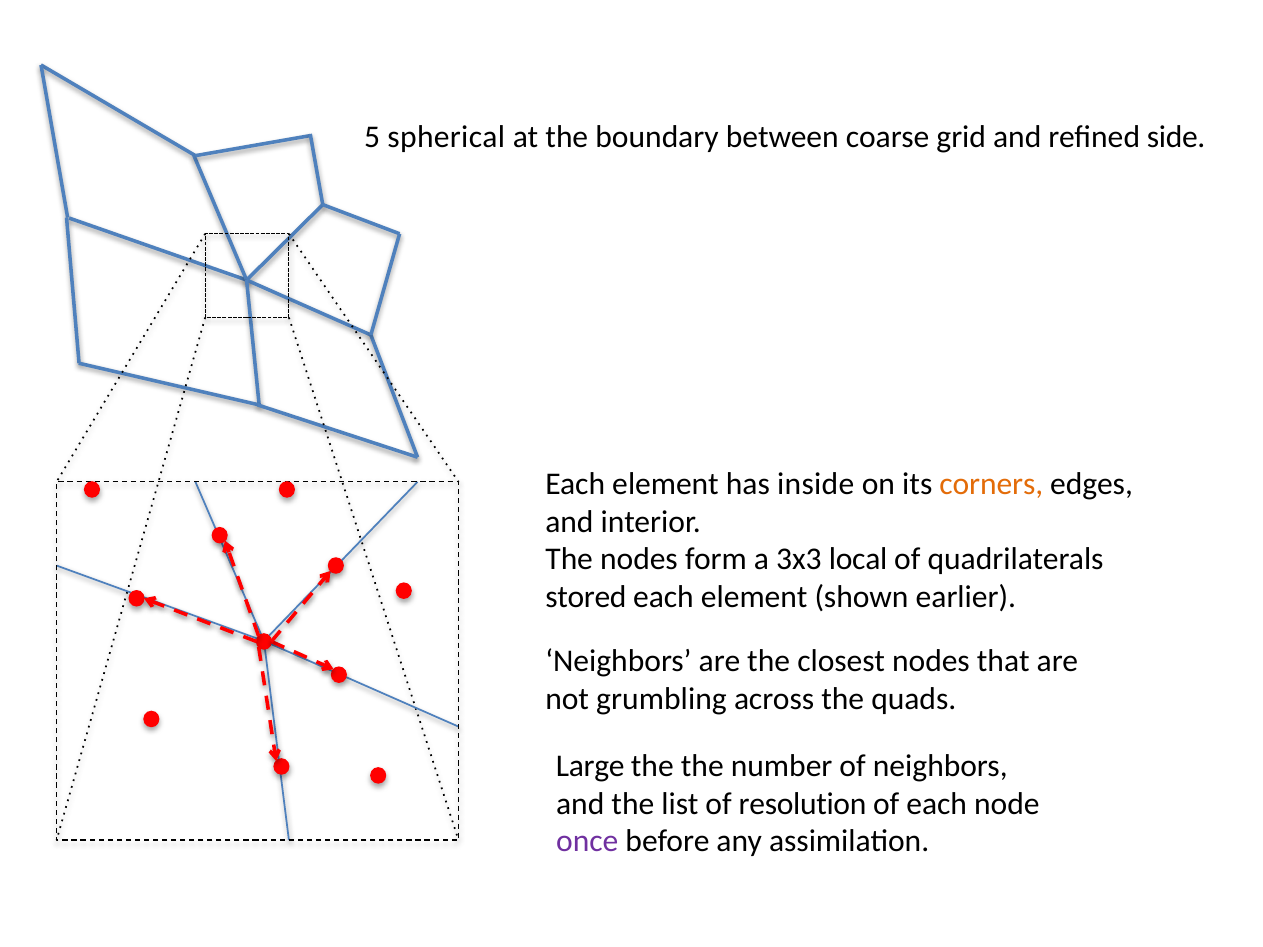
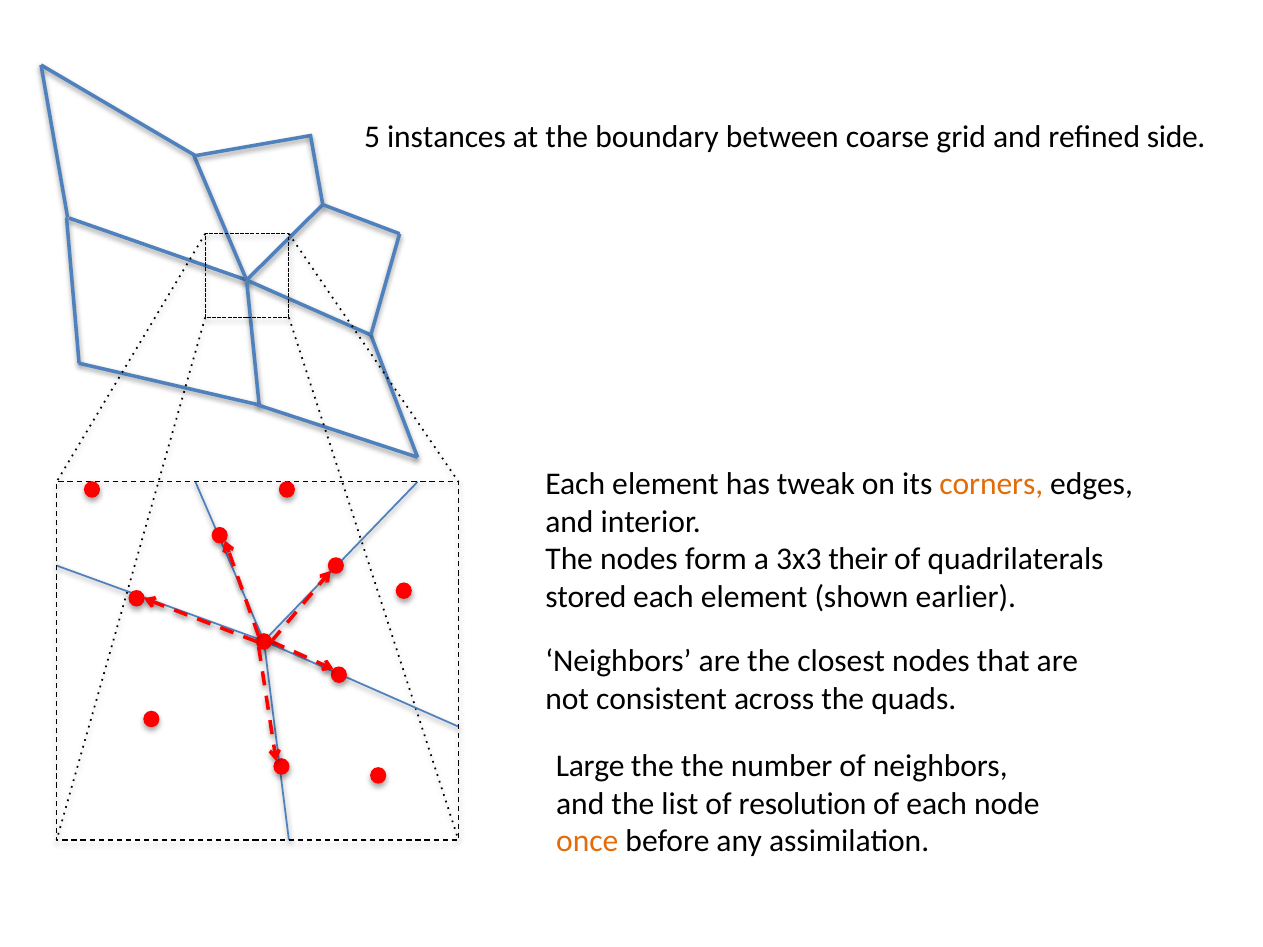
spherical: spherical -> instances (446, 137)
inside: inside -> tweak (816, 484)
local: local -> their (858, 560)
grumbling: grumbling -> consistent (662, 699)
once colour: purple -> orange (587, 842)
